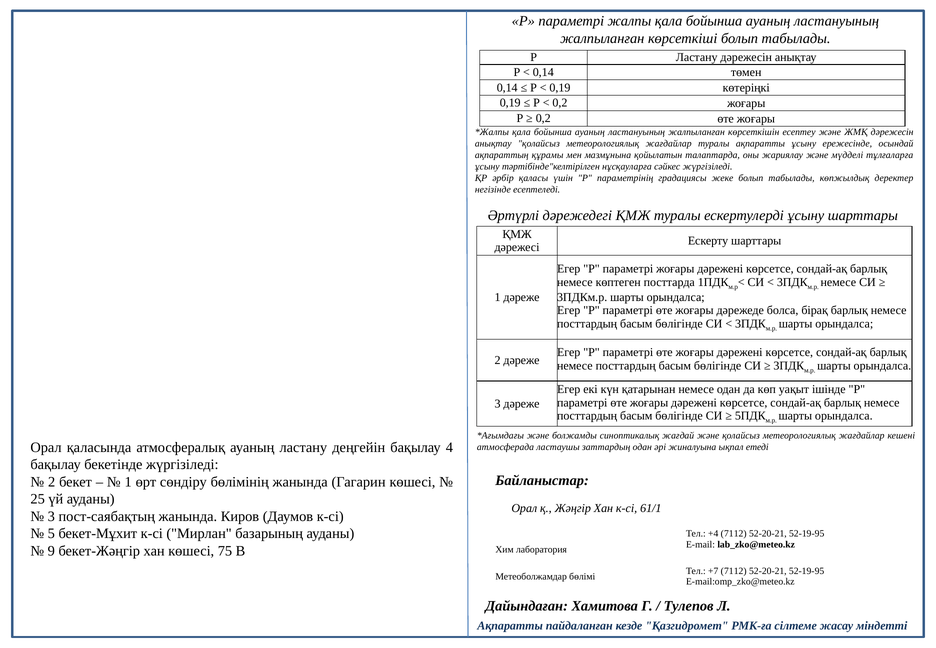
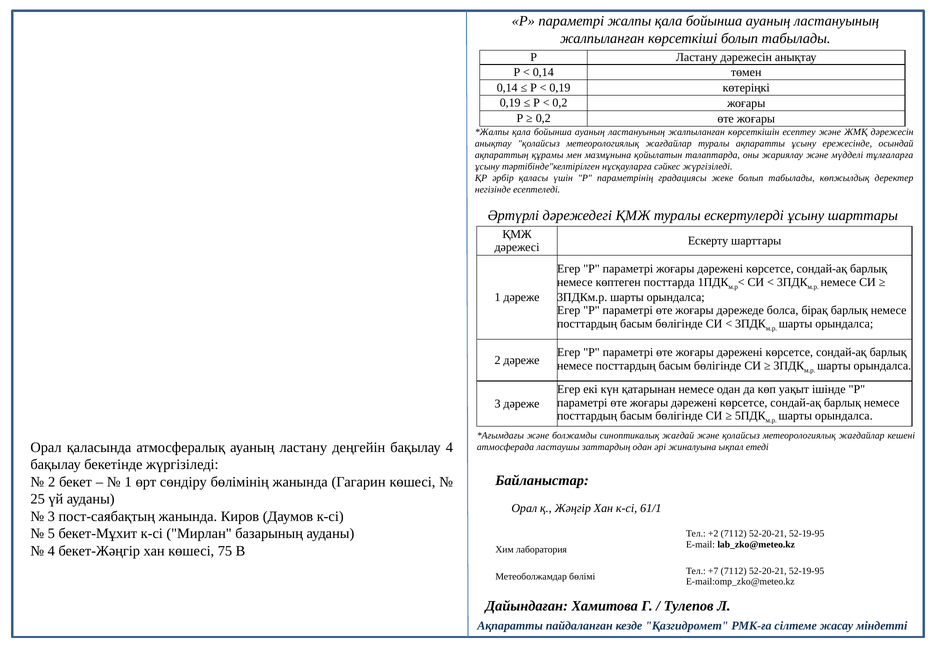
+4: +4 -> +2 (713, 534)
9: 9 -> 4 (51, 551)
